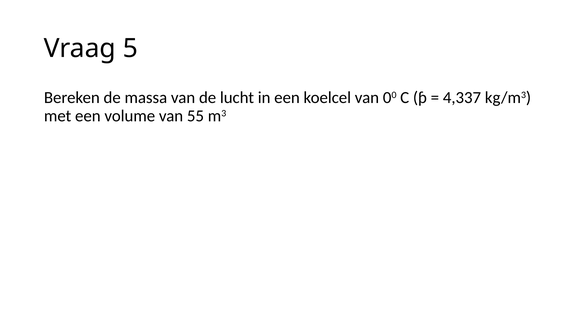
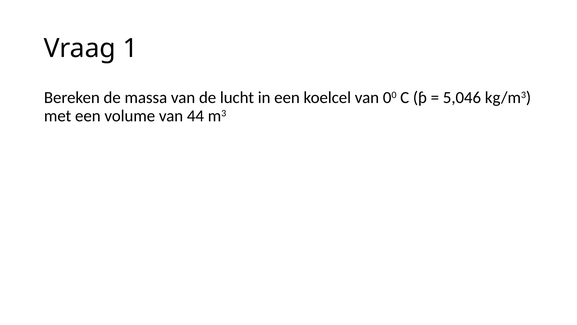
5: 5 -> 1 (130, 48)
4,337: 4,337 -> 5,046 (462, 98)
55: 55 -> 44 (195, 116)
